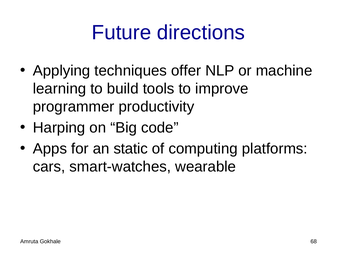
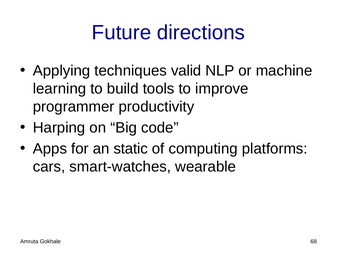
offer: offer -> valid (186, 71)
